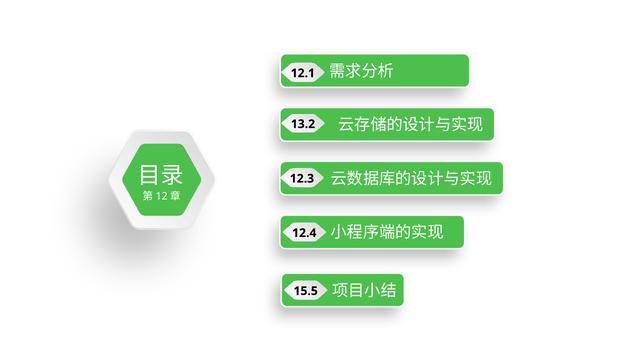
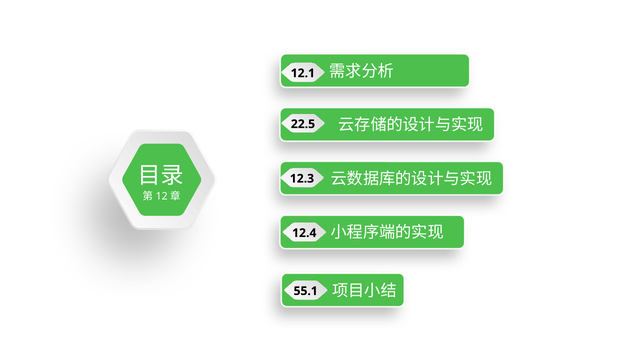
13.2: 13.2 -> 22.5 (303, 124)
15.5: 15.5 -> 55.1 (306, 291)
